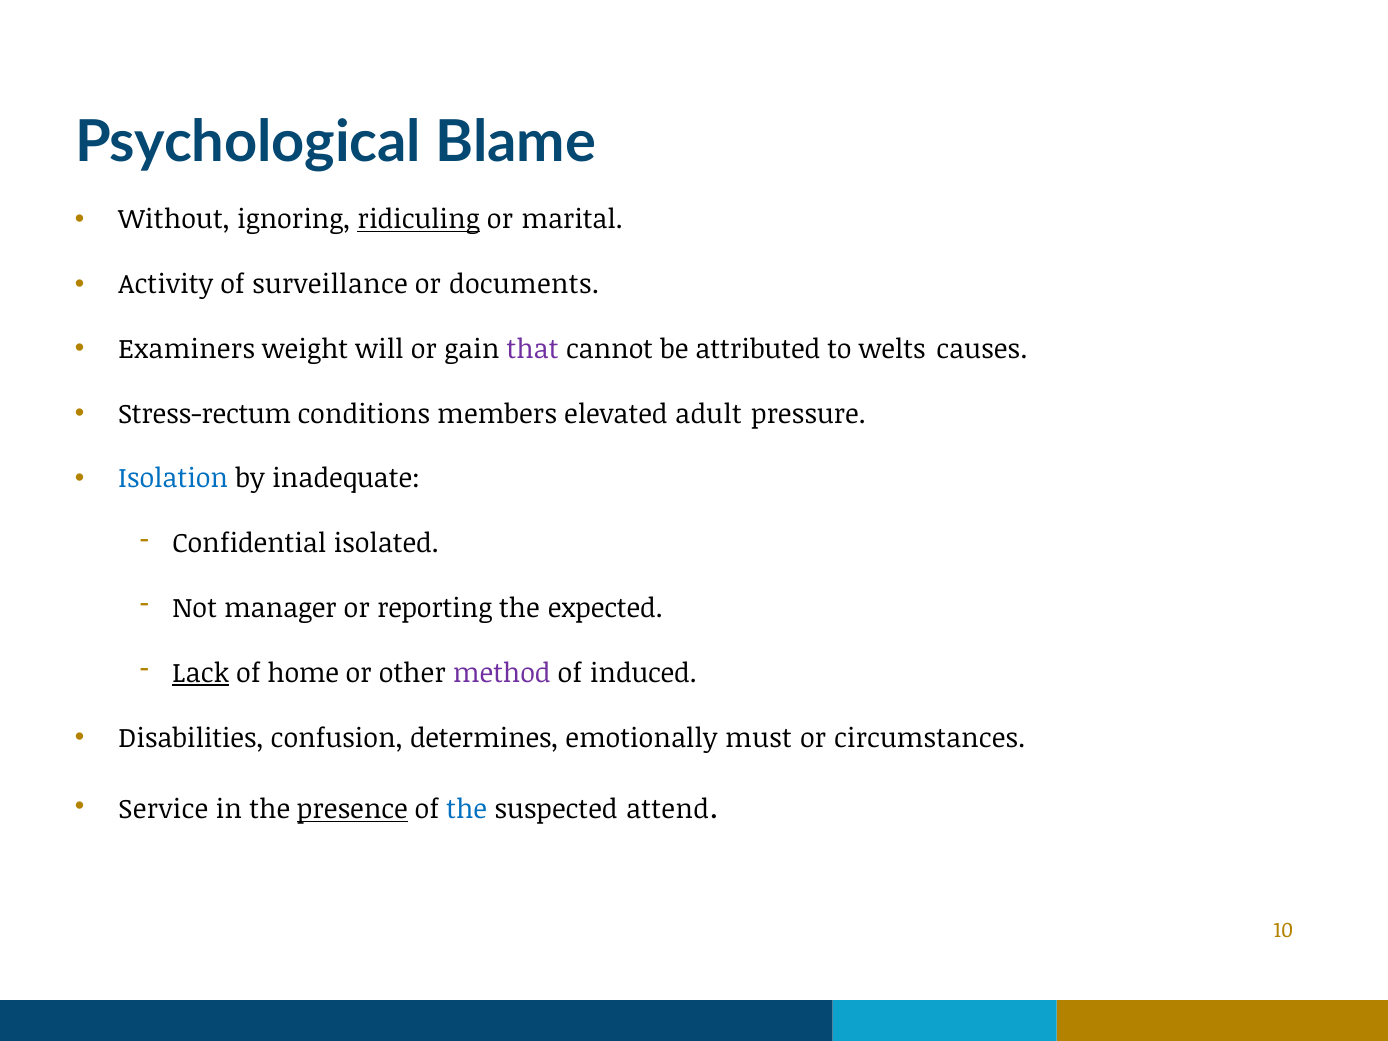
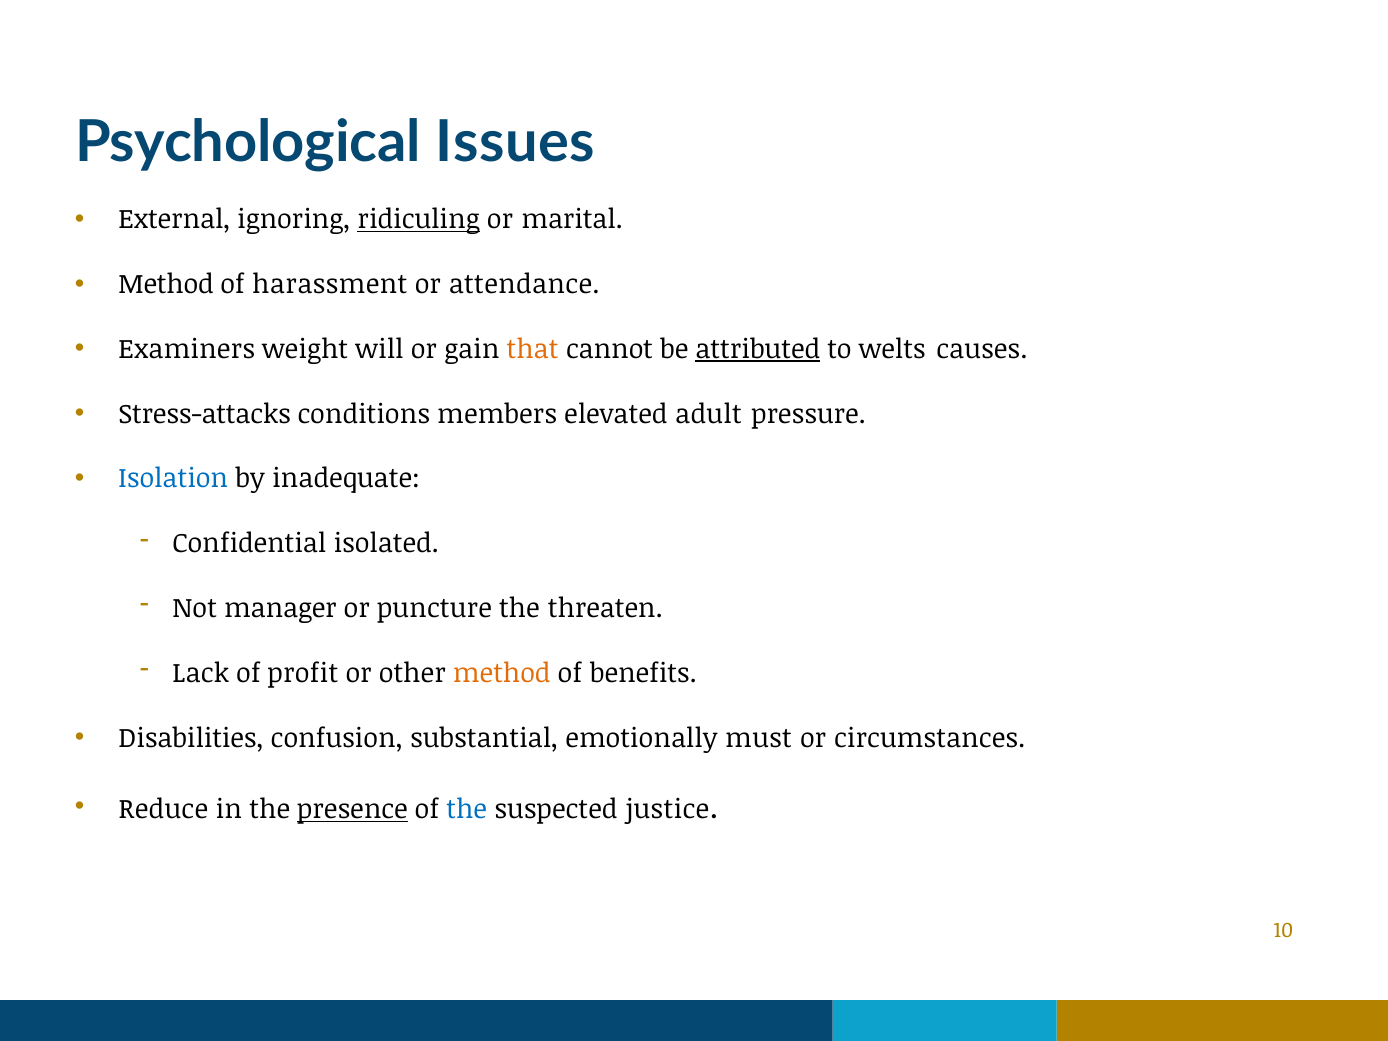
Blame: Blame -> Issues (515, 142)
Without: Without -> External (175, 220)
Activity: Activity -> Method (166, 285)
surveillance: surveillance -> harassment (330, 285)
documents: documents -> attendance (524, 285)
that colour: purple -> orange (533, 349)
attributed underline: none -> present (758, 349)
Stress-rectum: Stress-rectum -> Stress-attacks (205, 414)
reporting: reporting -> puncture (434, 608)
expected: expected -> threaten (605, 608)
Lack underline: present -> none (201, 673)
home: home -> profit (303, 673)
method colour: purple -> orange (502, 673)
induced: induced -> benefits (643, 673)
determines: determines -> substantial (484, 738)
Service: Service -> Reduce (163, 810)
attend: attend -> justice (668, 810)
